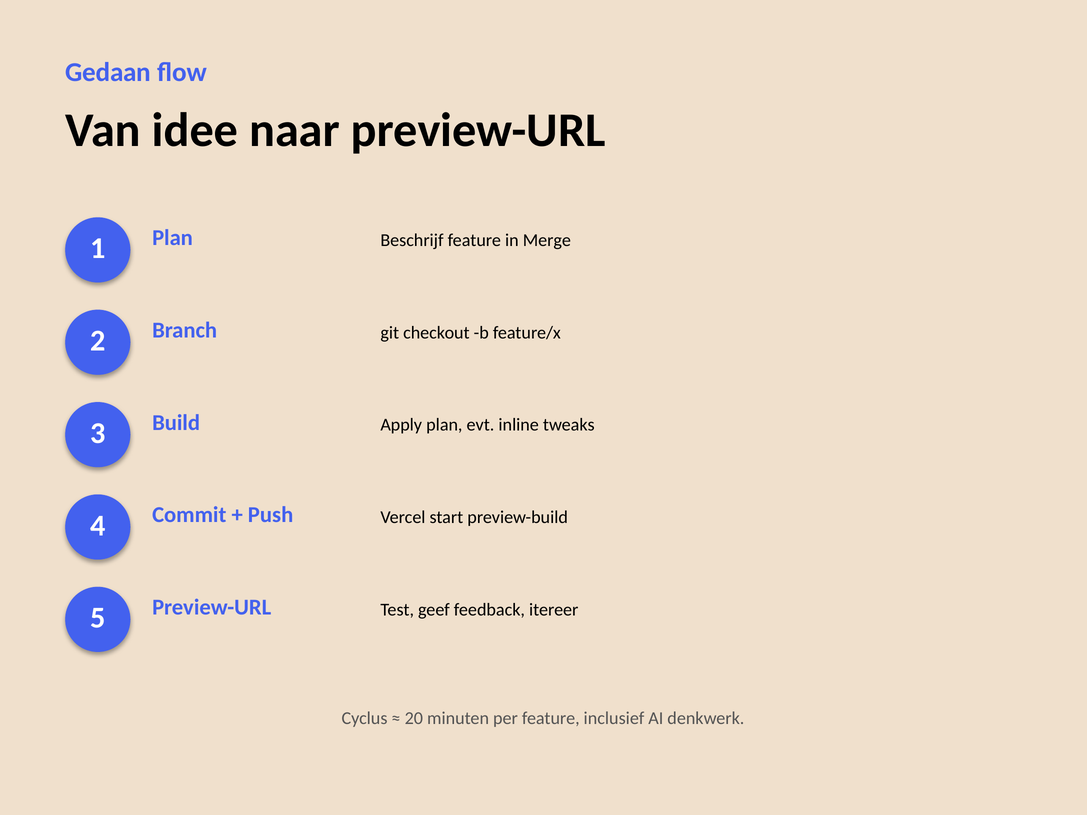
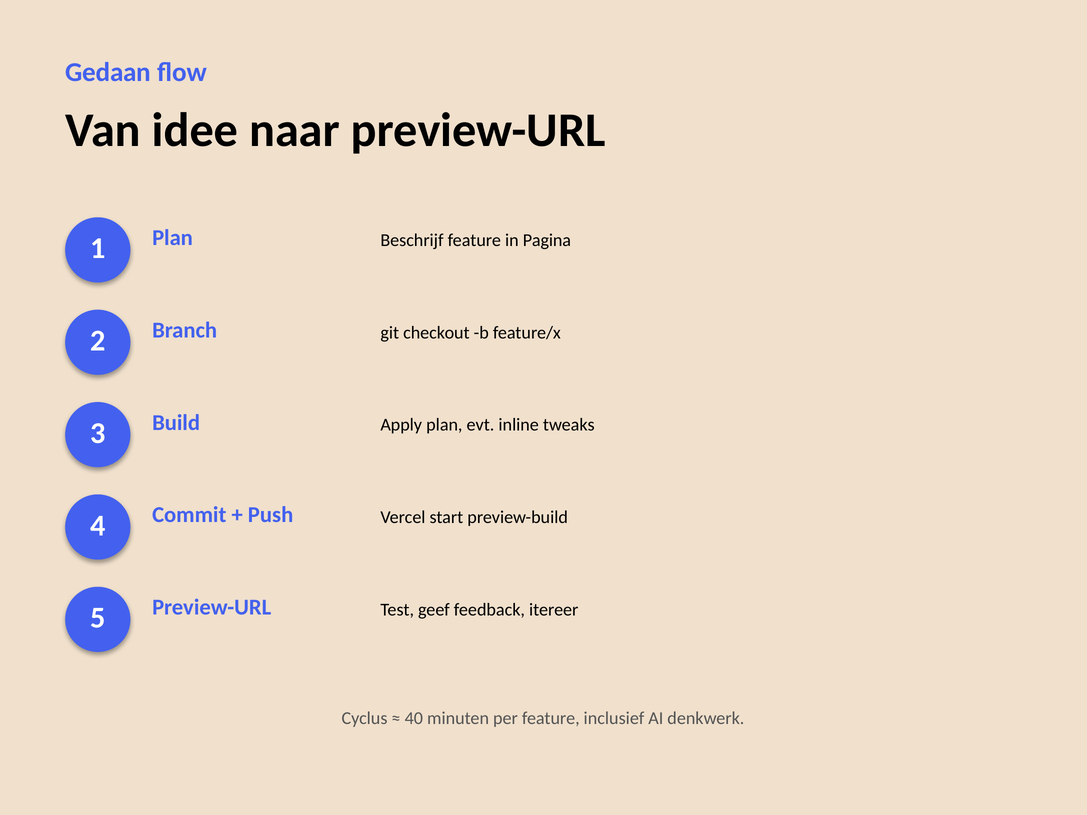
Merge: Merge -> Pagina (547, 240)
20: 20 -> 40 (414, 719)
